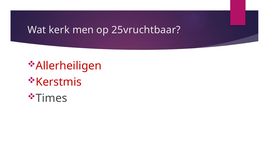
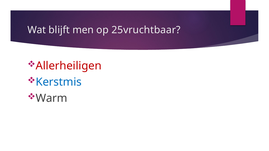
kerk: kerk -> blijft (59, 30)
Kerstmis colour: red -> blue (59, 82)
Times: Times -> Warm (52, 98)
